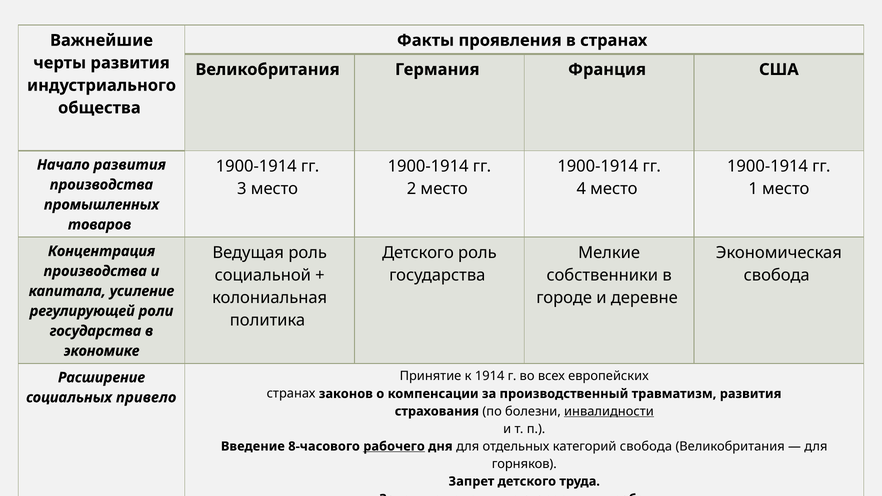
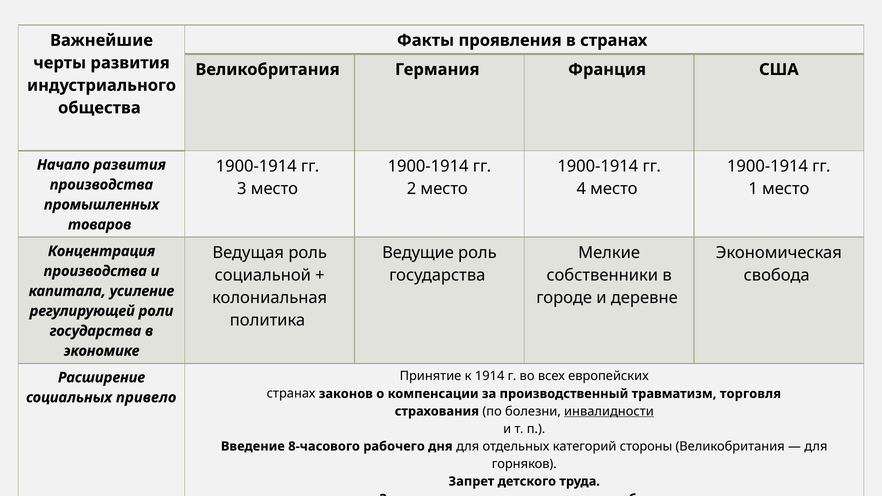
Детского: Детского -> Ведущие (418, 253)
травматизм развития: развития -> торговля (750, 394)
рабочего underline: present -> none (394, 446)
категорий свобода: свобода -> стороны (646, 446)
